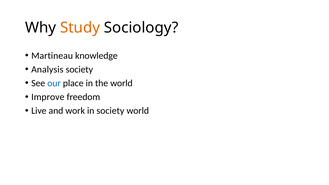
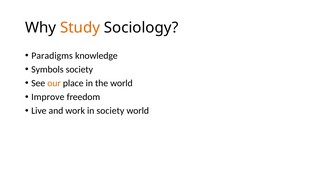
Martineau: Martineau -> Paradigms (52, 56)
Analysis: Analysis -> Symbols (47, 69)
our colour: blue -> orange (54, 83)
